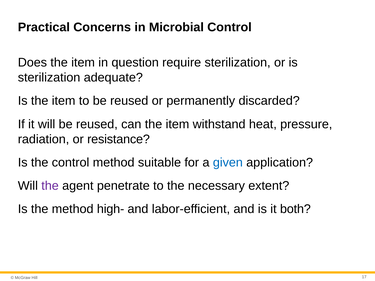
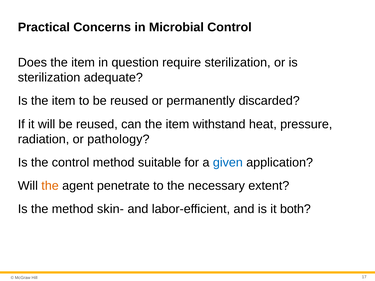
resistance: resistance -> pathology (118, 139)
the colour: purple -> orange (50, 186)
high-: high- -> skin- (110, 209)
